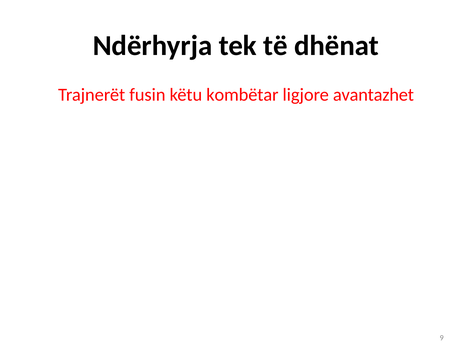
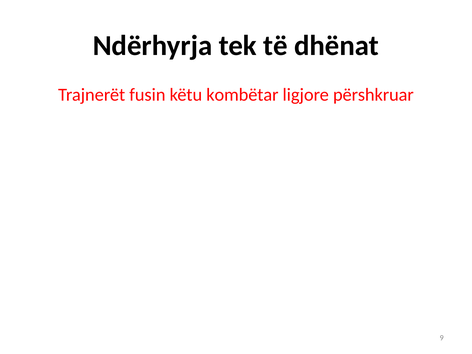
avantazhet: avantazhet -> përshkruar (373, 95)
